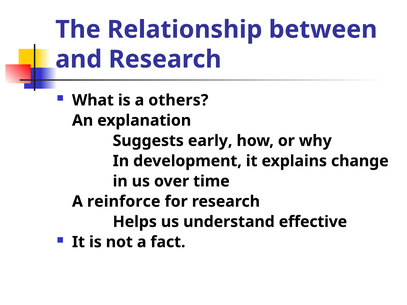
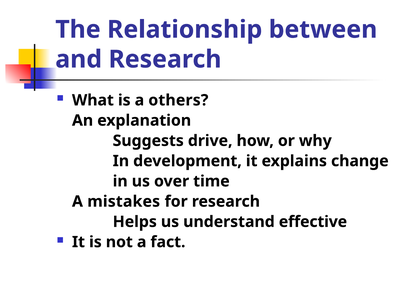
early: early -> drive (210, 141)
reinforce: reinforce -> mistakes (124, 202)
